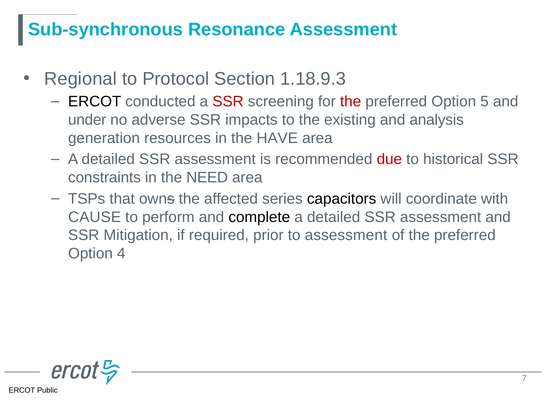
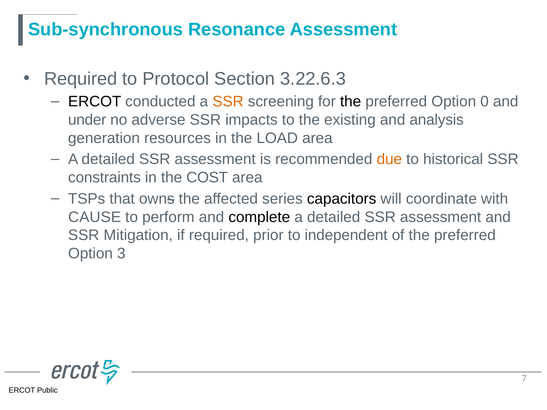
Regional: Regional -> Required (81, 79)
1.18.9.3: 1.18.9.3 -> 3.22.6.3 (313, 79)
SSR colour: red -> orange (228, 102)
the colour: red -> black (351, 102)
5: 5 -> 0 (485, 102)
HAVE: HAVE -> LOAD (277, 138)
due colour: red -> orange (389, 159)
NEED: NEED -> COST (207, 178)
to assessment: assessment -> independent (346, 235)
4: 4 -> 3 (121, 254)
